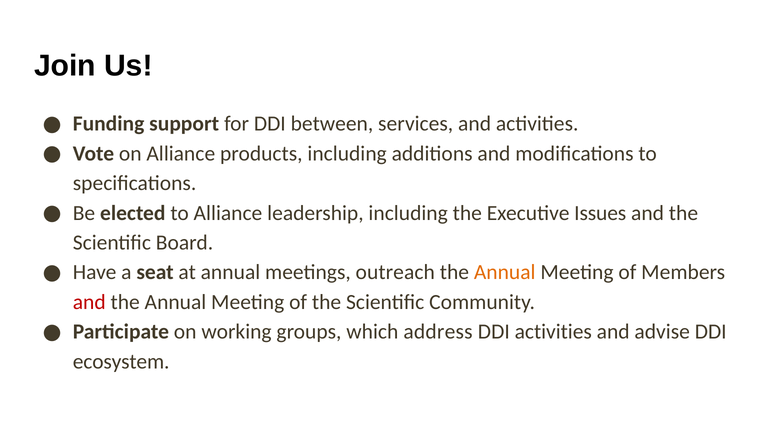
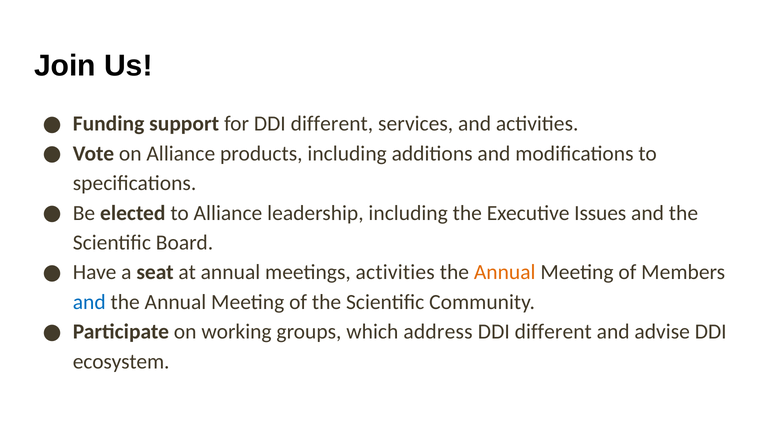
for DDI between: between -> different (332, 124)
meetings outreach: outreach -> activities (395, 272)
and colour: red -> blue (89, 302)
activities: activities -> different (553, 331)
